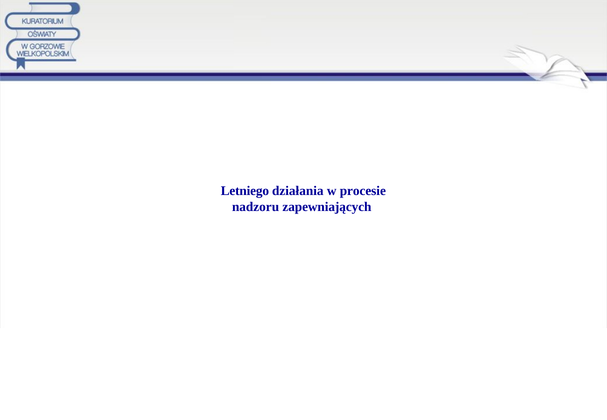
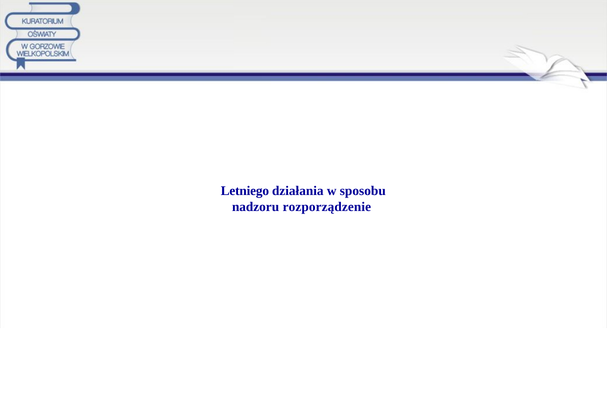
procesie: procesie -> sposobu (363, 191)
zapewniających: zapewniających -> rozporządzenie (327, 207)
